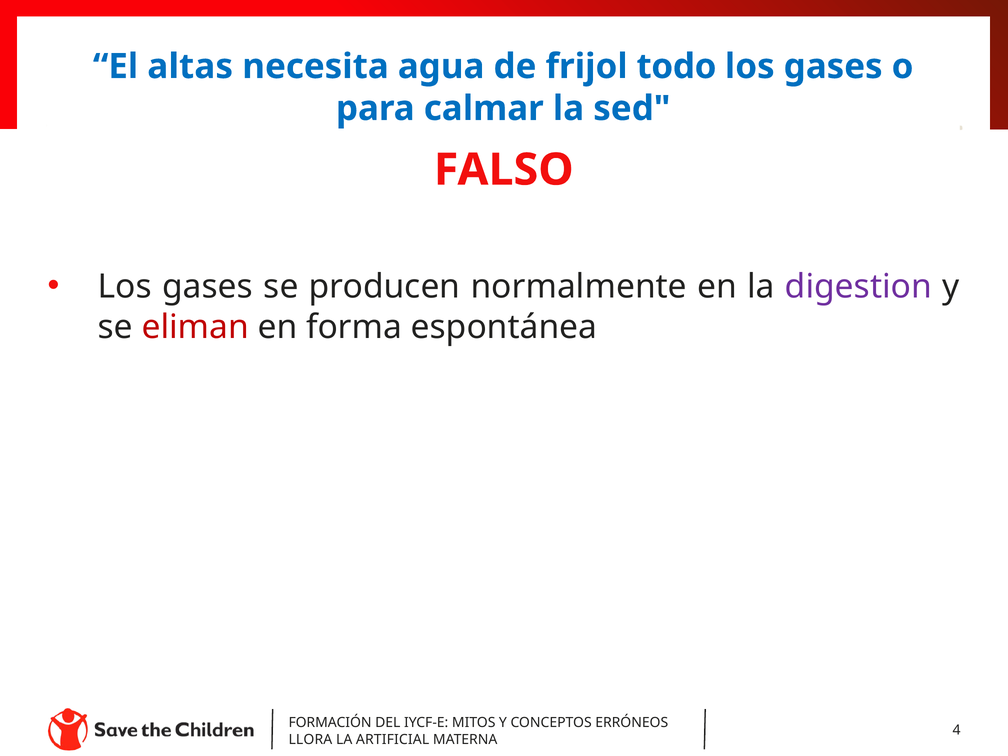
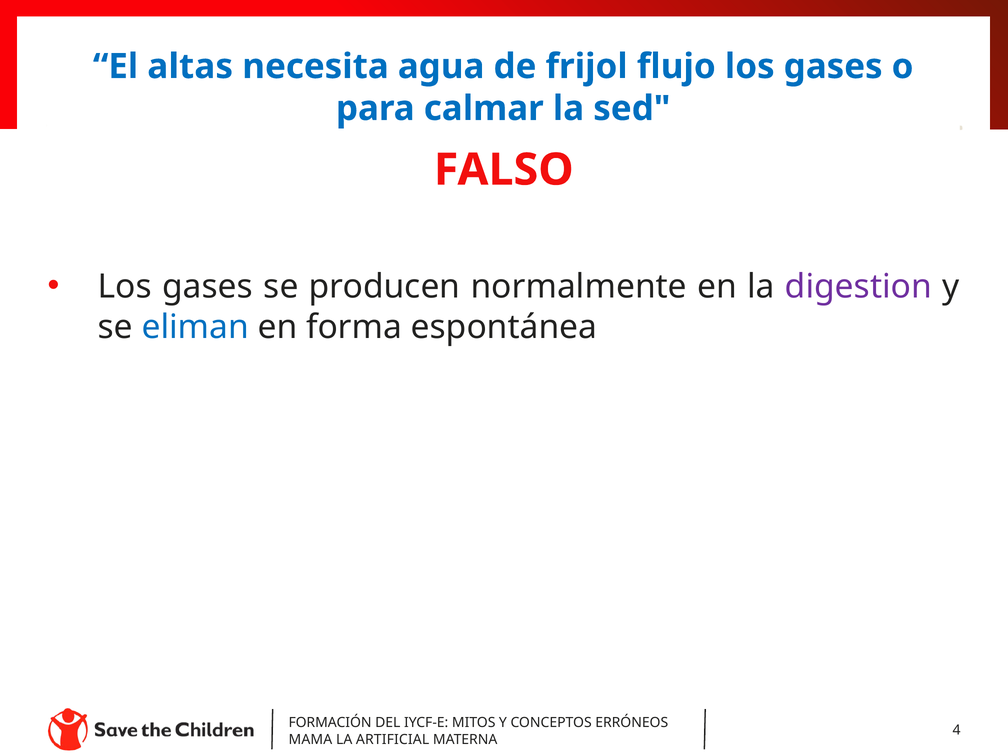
todo: todo -> flujo (676, 67)
eliman colour: red -> blue (195, 327)
LLORA: LLORA -> MAMA (310, 739)
